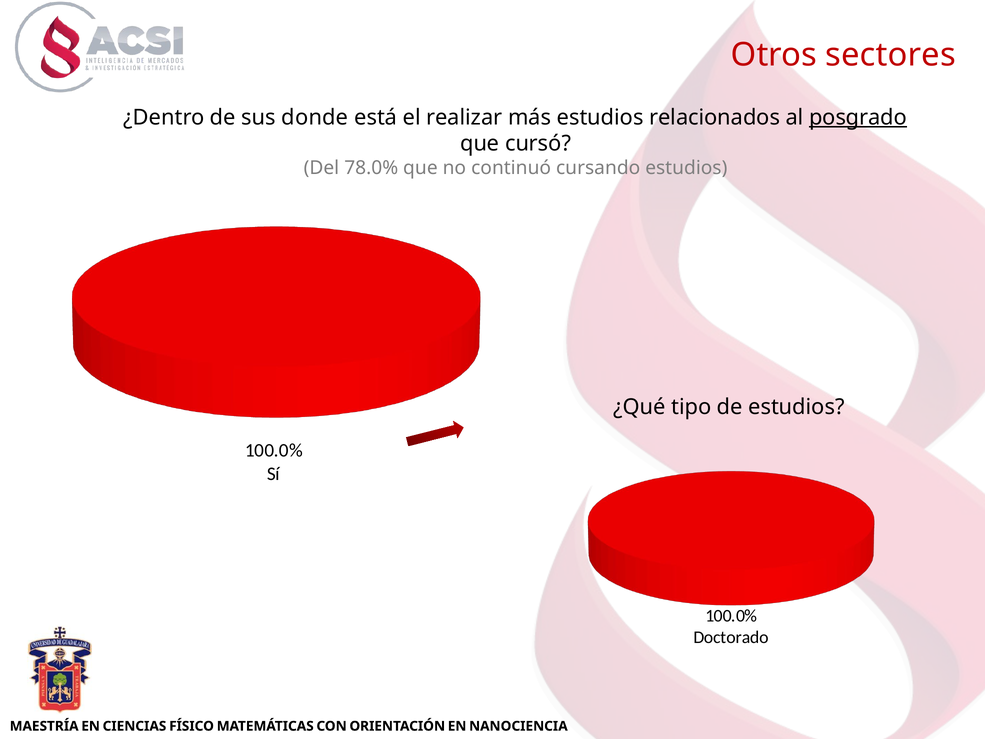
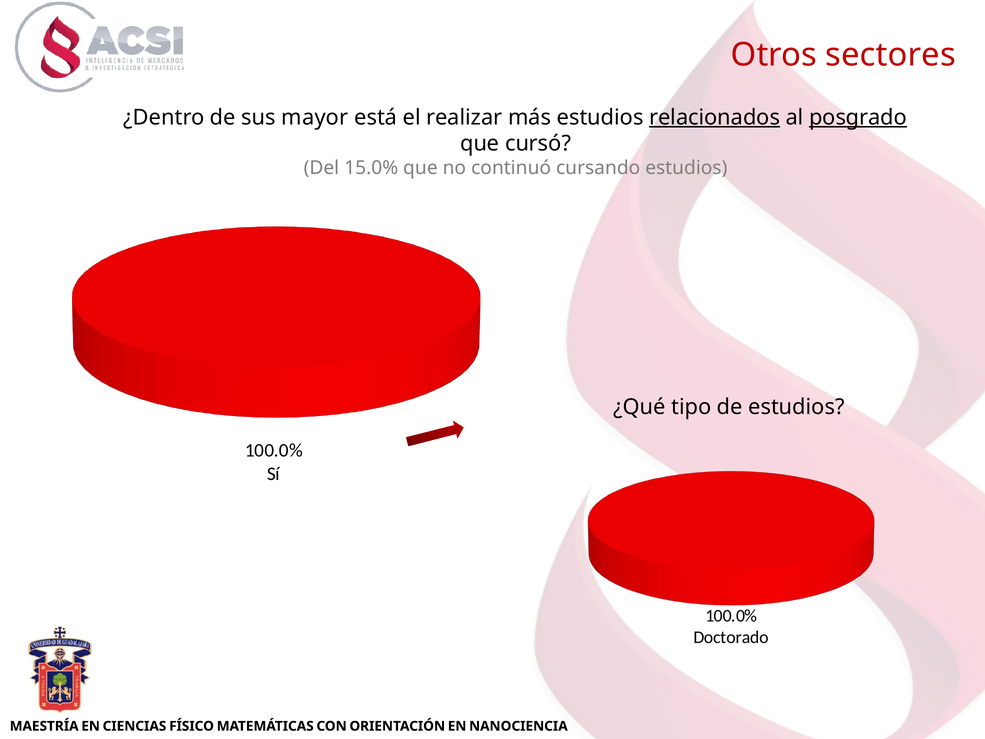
donde: donde -> mayor (315, 117)
relacionados underline: none -> present (715, 117)
78.0%: 78.0% -> 15.0% (371, 168)
